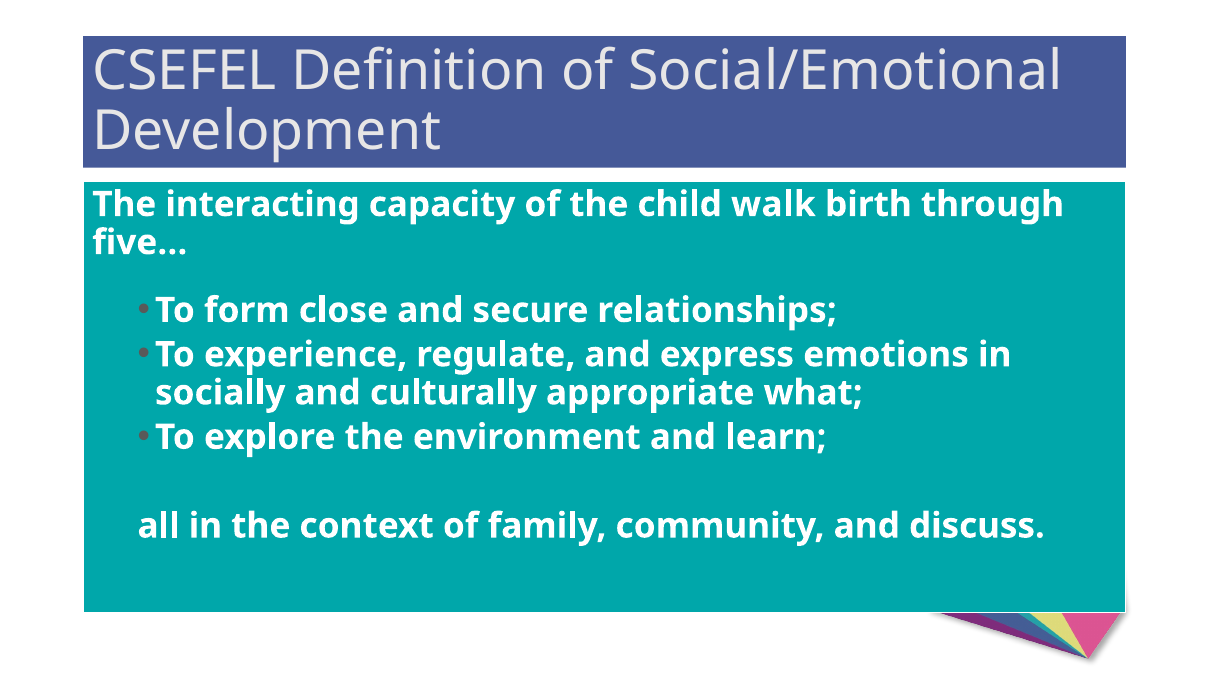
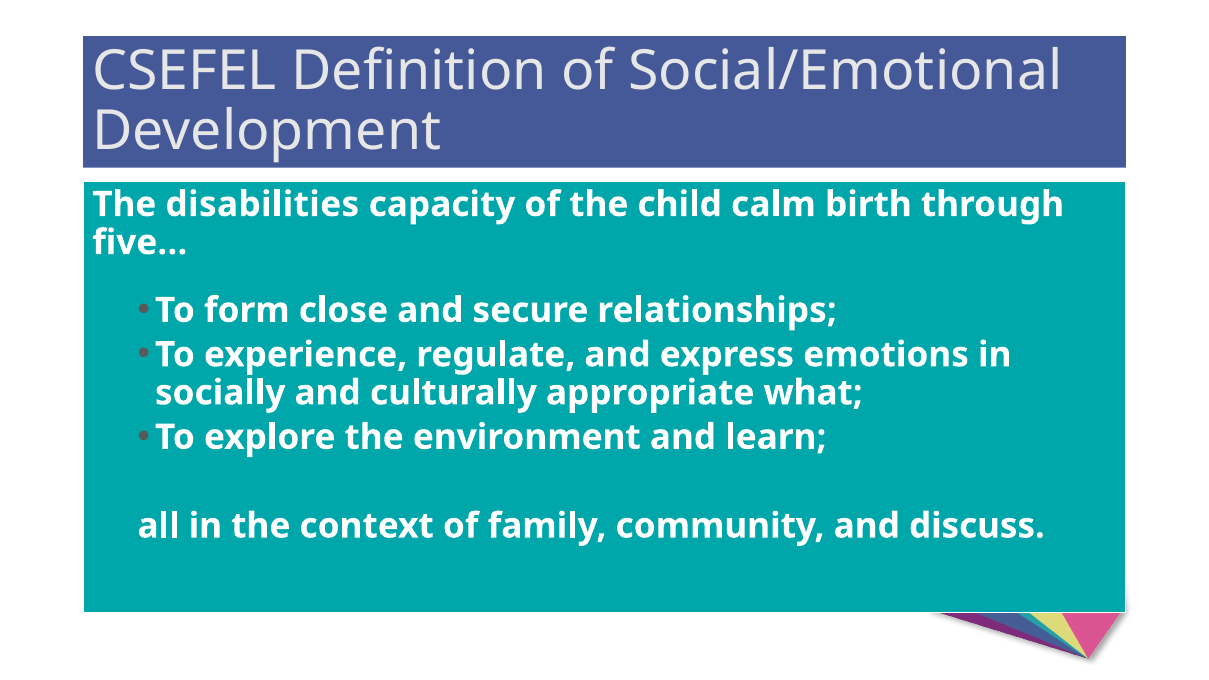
interacting: interacting -> disabilities (262, 204)
walk: walk -> calm (773, 204)
